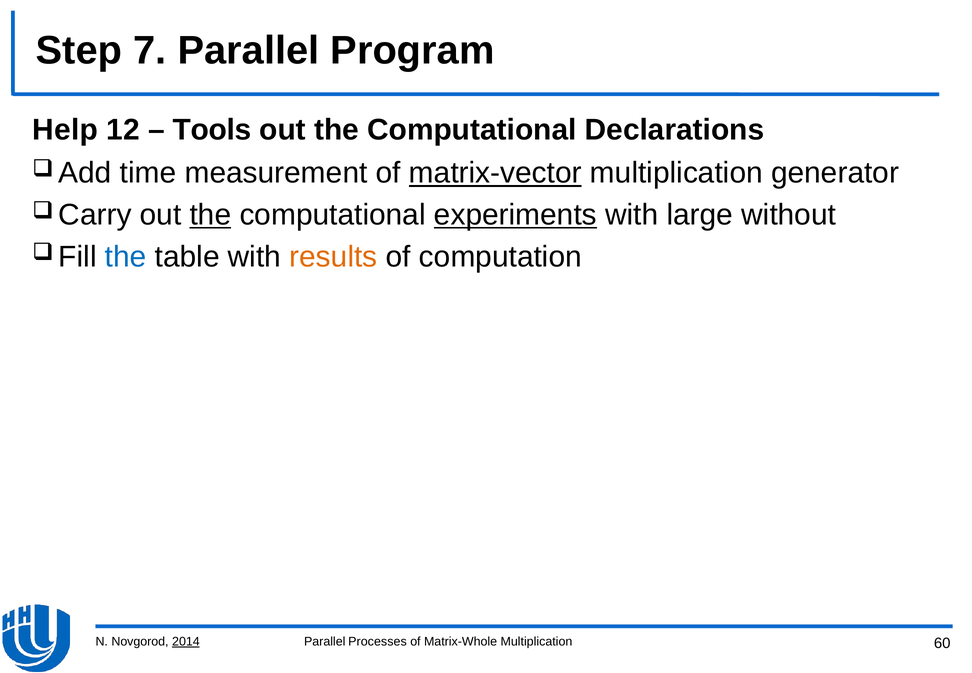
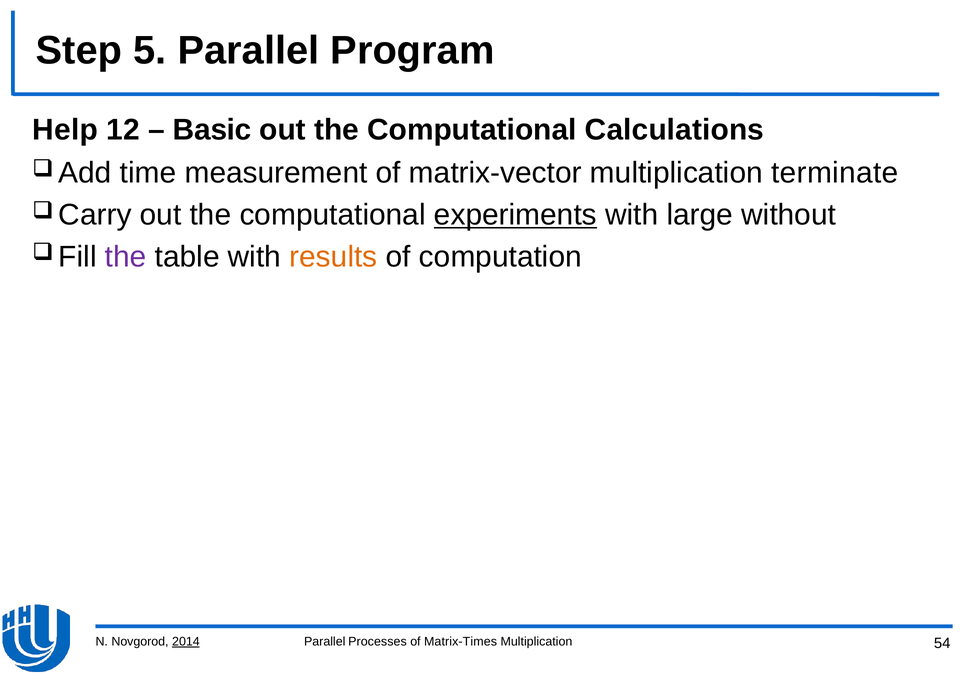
7: 7 -> 5 (150, 51)
Tools: Tools -> Basic (212, 130)
Declarations: Declarations -> Calculations (674, 130)
matrix-vector underline: present -> none (495, 173)
generator: generator -> terminate (835, 173)
the underline: present -> none (210, 215)
the colour: blue -> purple (126, 257)
Matrix-Whole: Matrix-Whole -> Matrix-Times (461, 642)
60: 60 -> 54 (942, 643)
